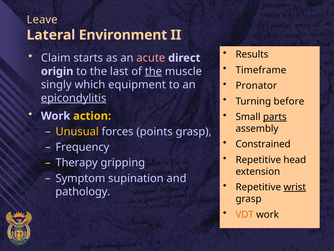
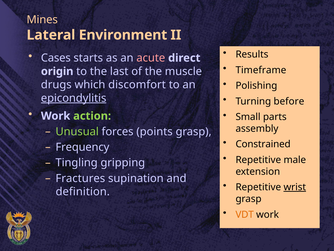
Leave: Leave -> Mines (42, 20)
Claim: Claim -> Cases (56, 58)
the underline: present -> none (153, 71)
Pronator: Pronator -> Polishing (256, 86)
singly: singly -> drugs (56, 85)
equipment: equipment -> discomfort (137, 85)
action colour: yellow -> light green (92, 116)
parts underline: present -> none (275, 117)
Unusual colour: yellow -> light green (77, 131)
head: head -> male (295, 160)
Therapy: Therapy -> Tingling (77, 162)
Symptom: Symptom -> Fractures (80, 178)
pathology: pathology -> definition (83, 191)
